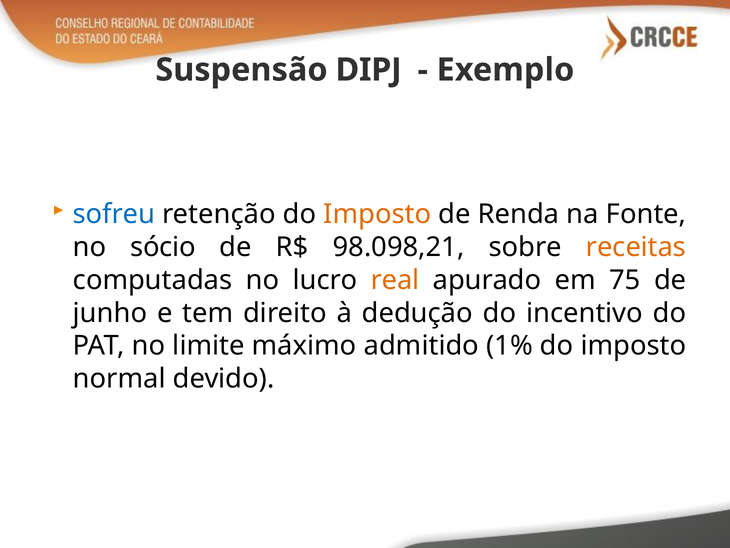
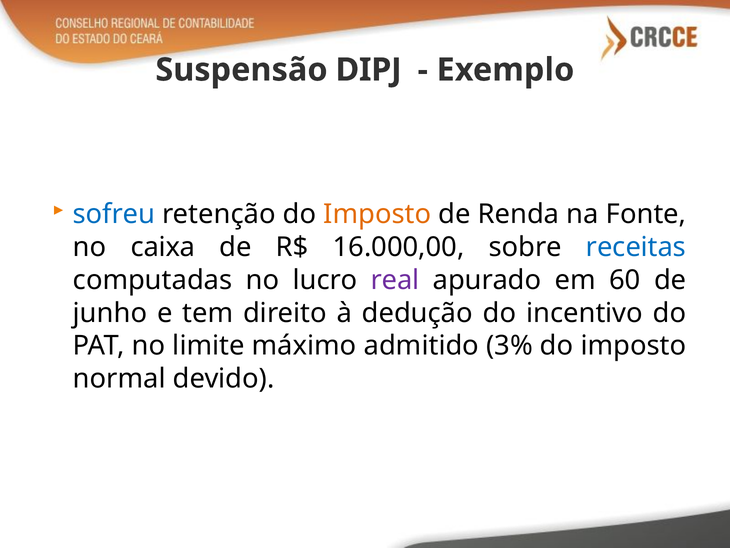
sócio: sócio -> caixa (163, 247)
98.098,21: 98.098,21 -> 16.000,00 (399, 247)
receitas colour: orange -> blue (636, 247)
real colour: orange -> purple (395, 280)
75: 75 -> 60 (625, 280)
1%: 1% -> 3% (510, 346)
